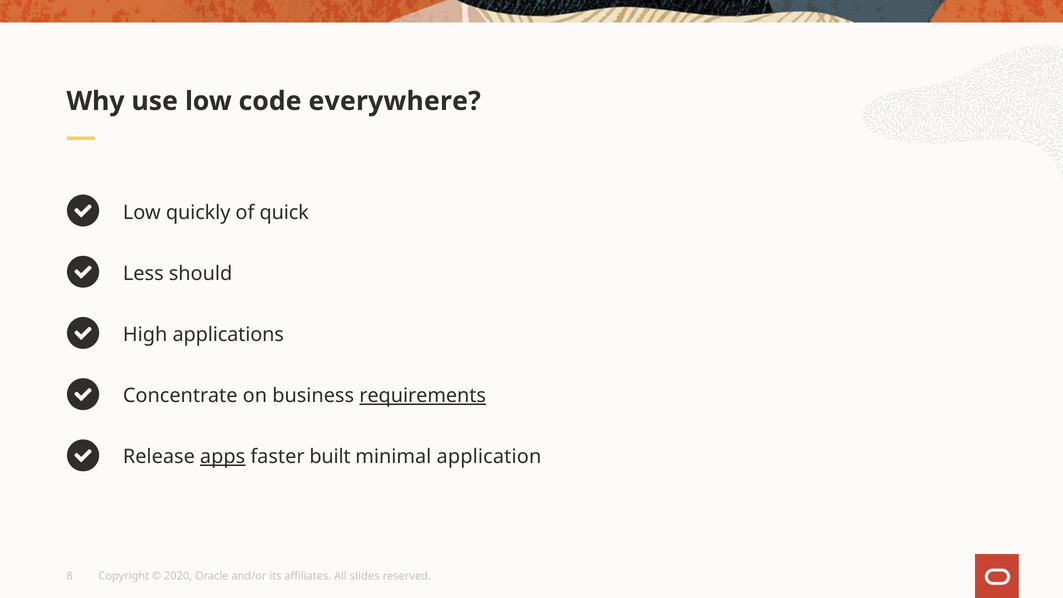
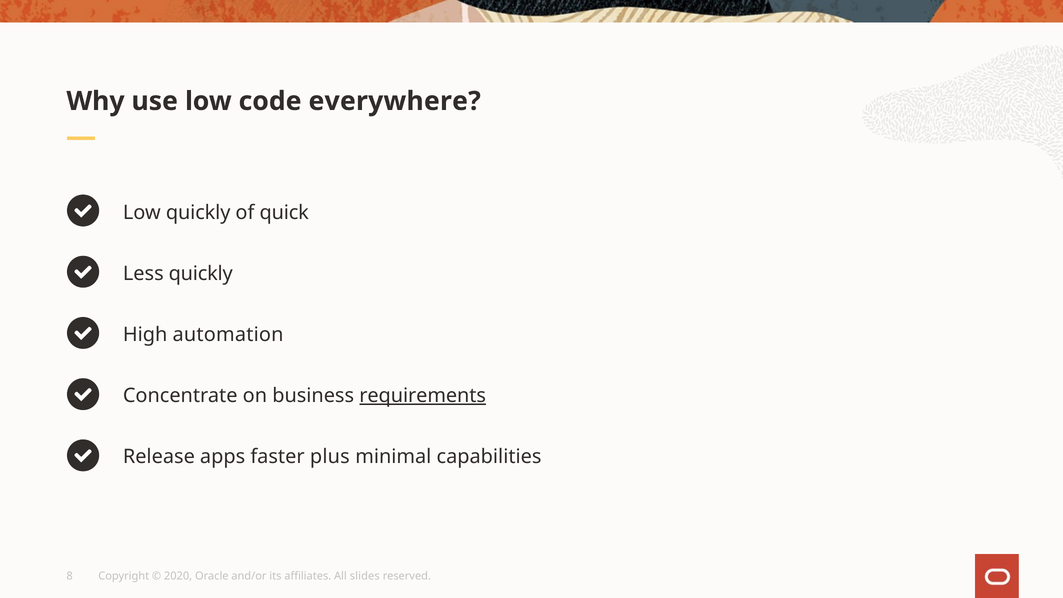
Less should: should -> quickly (201, 274)
applications: applications -> automation (228, 335)
apps underline: present -> none (223, 457)
built: built -> plus (330, 457)
application: application -> capabilities (489, 457)
